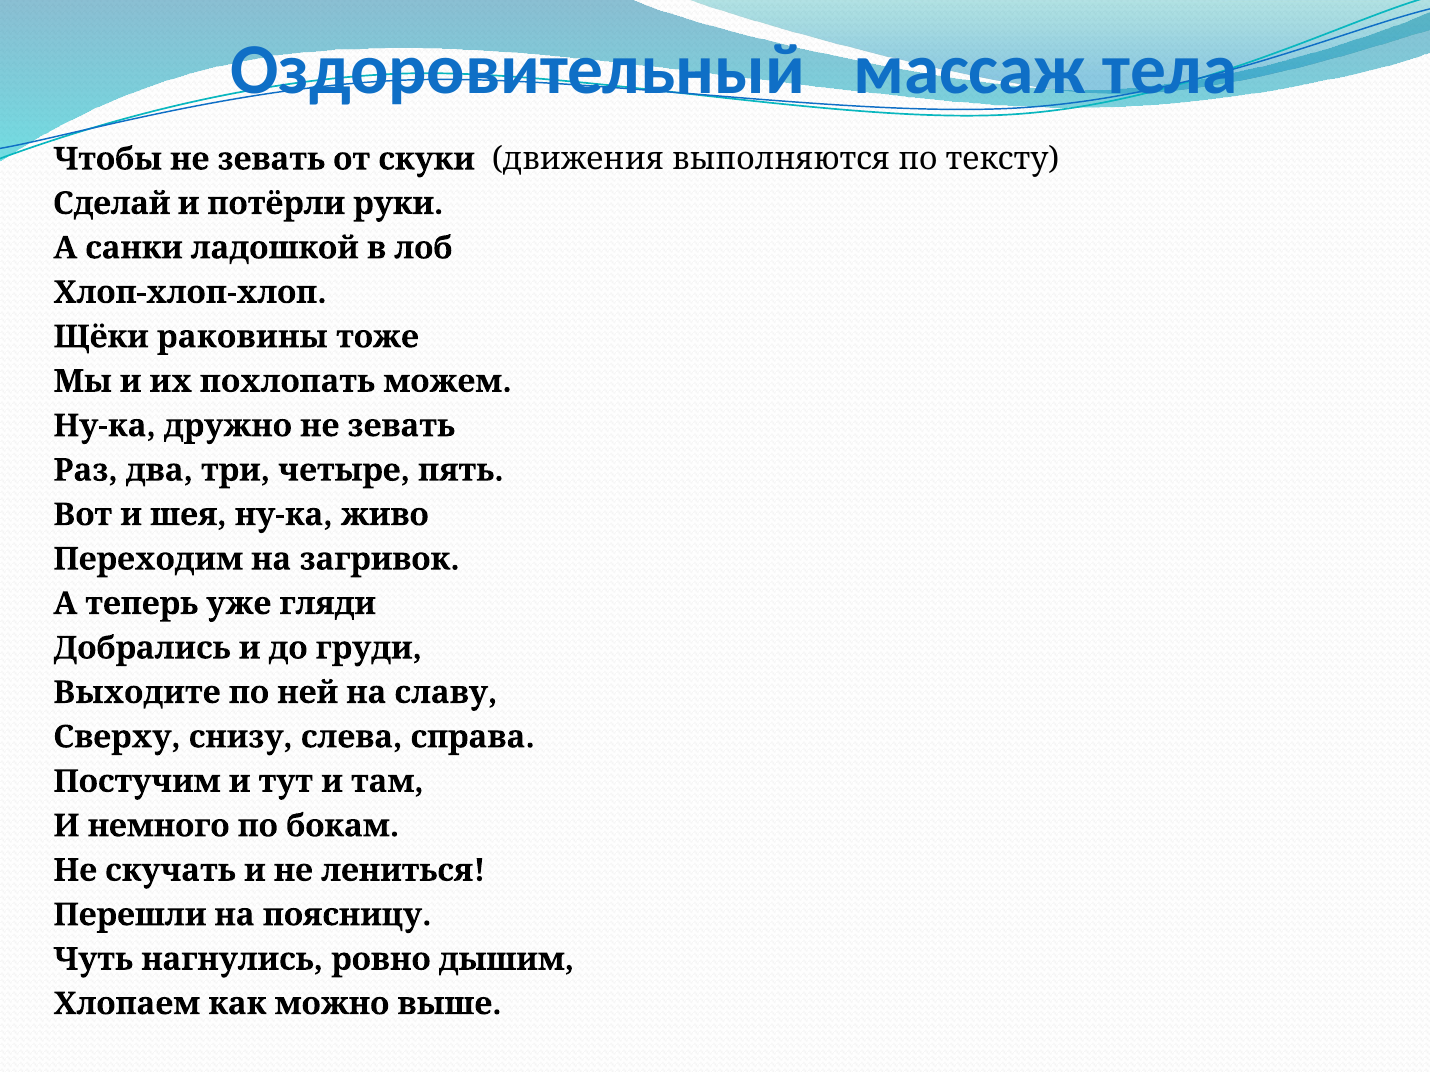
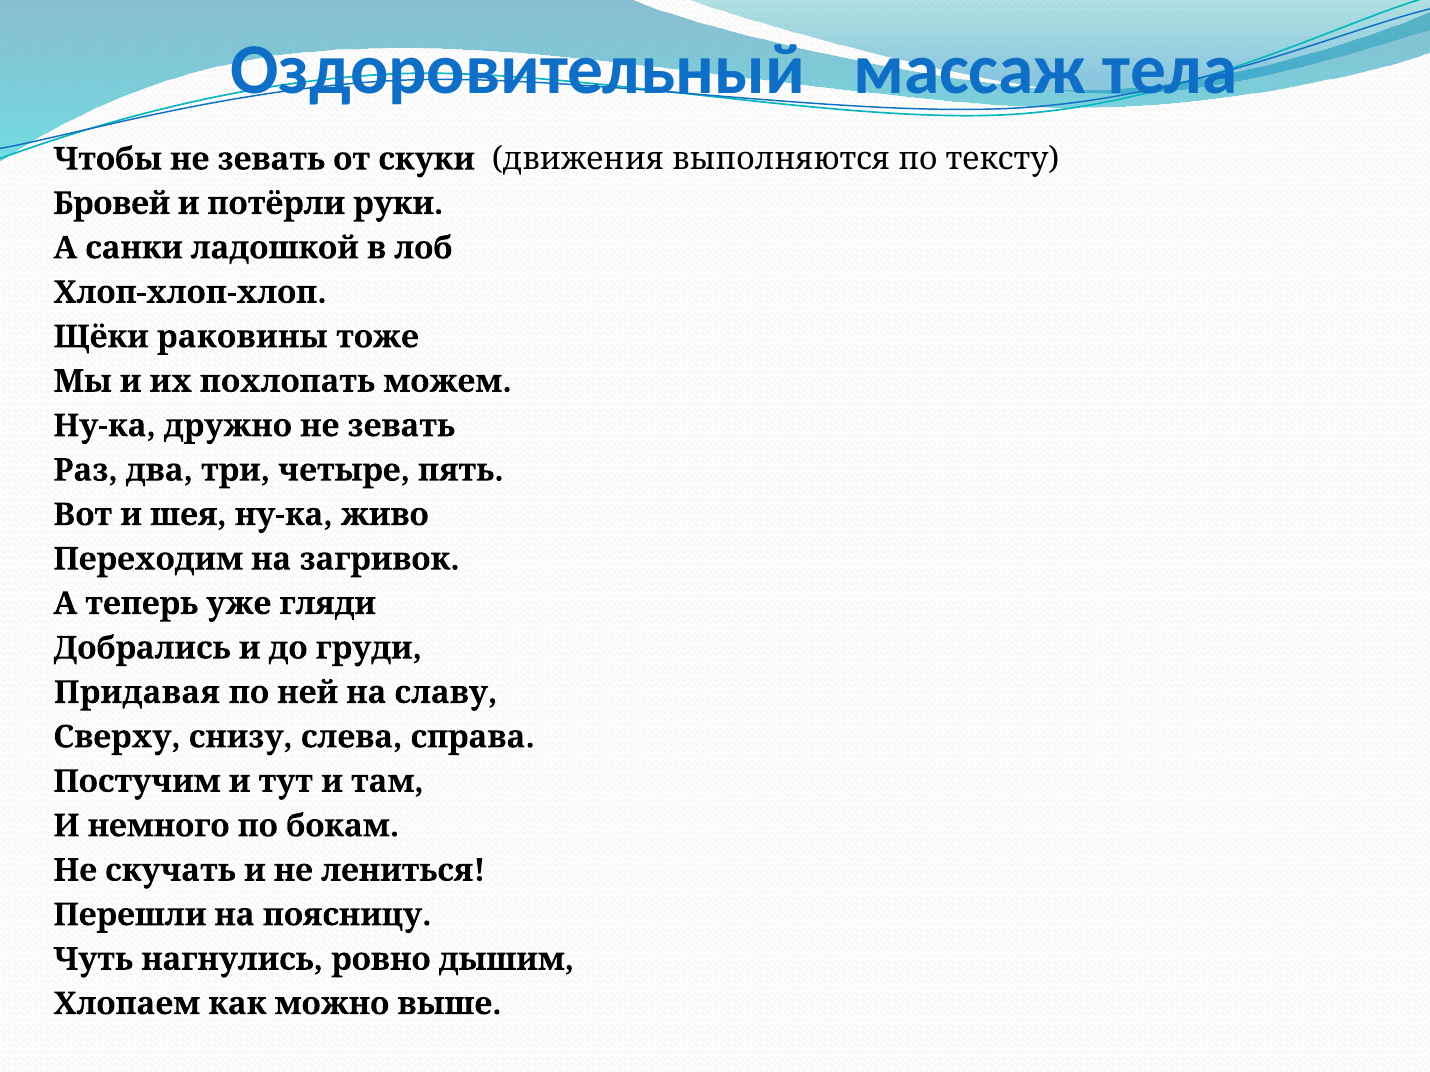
Сделай: Сделай -> Бровей (112, 204)
Выходите: Выходите -> Придавая (137, 693)
